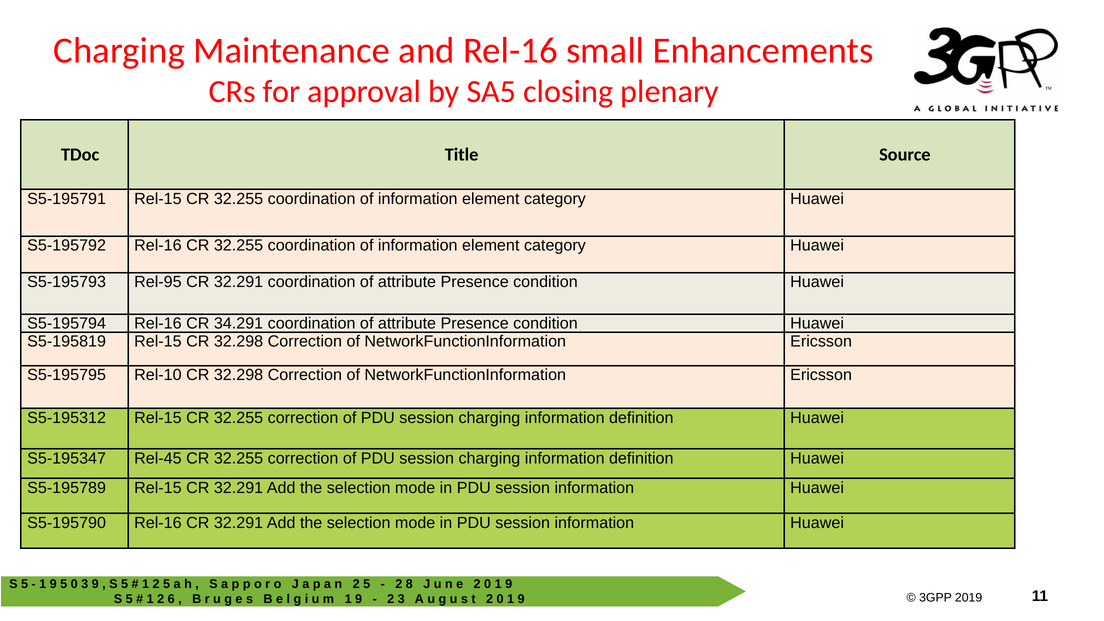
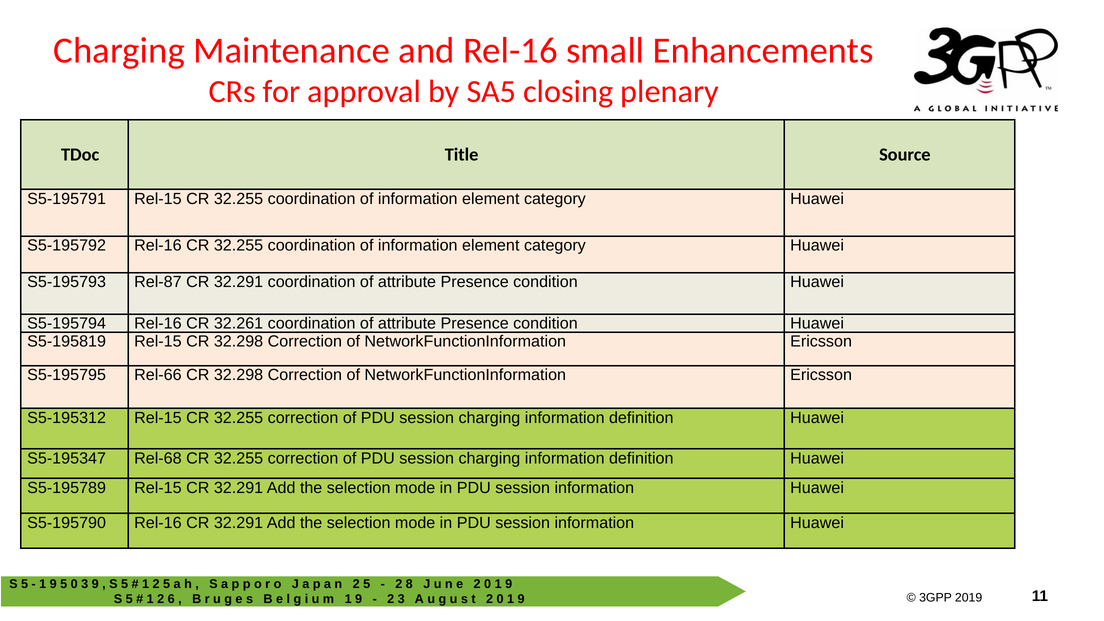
Rel-95: Rel-95 -> Rel-87 (158, 282)
34.291: 34.291 -> 32.261 (239, 323)
Rel-10: Rel-10 -> Rel-66 (158, 375)
Rel-45: Rel-45 -> Rel-68 (158, 458)
